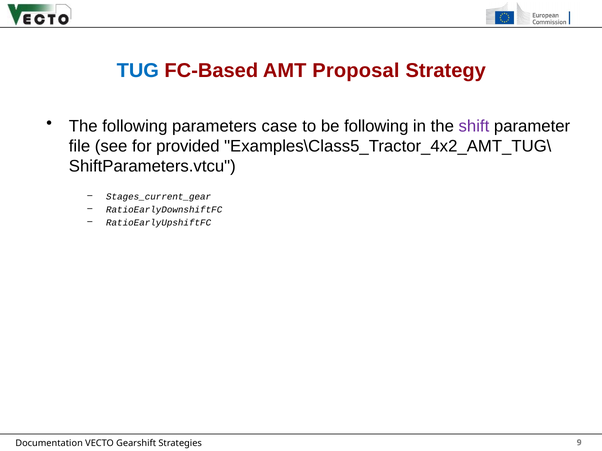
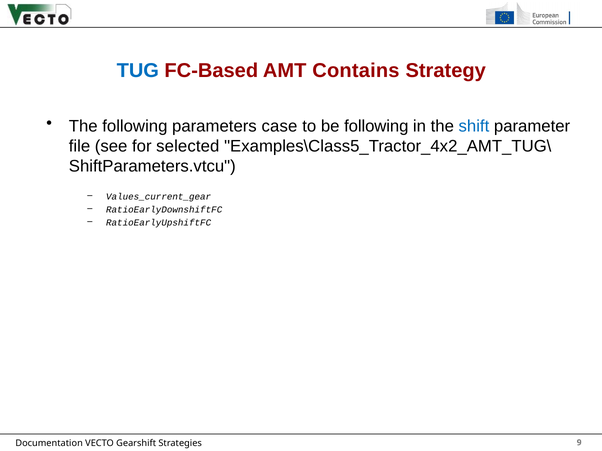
Proposal: Proposal -> Contains (356, 71)
shift colour: purple -> blue (474, 126)
provided: provided -> selected (188, 146)
Stages_current_gear: Stages_current_gear -> Values_current_gear (159, 197)
